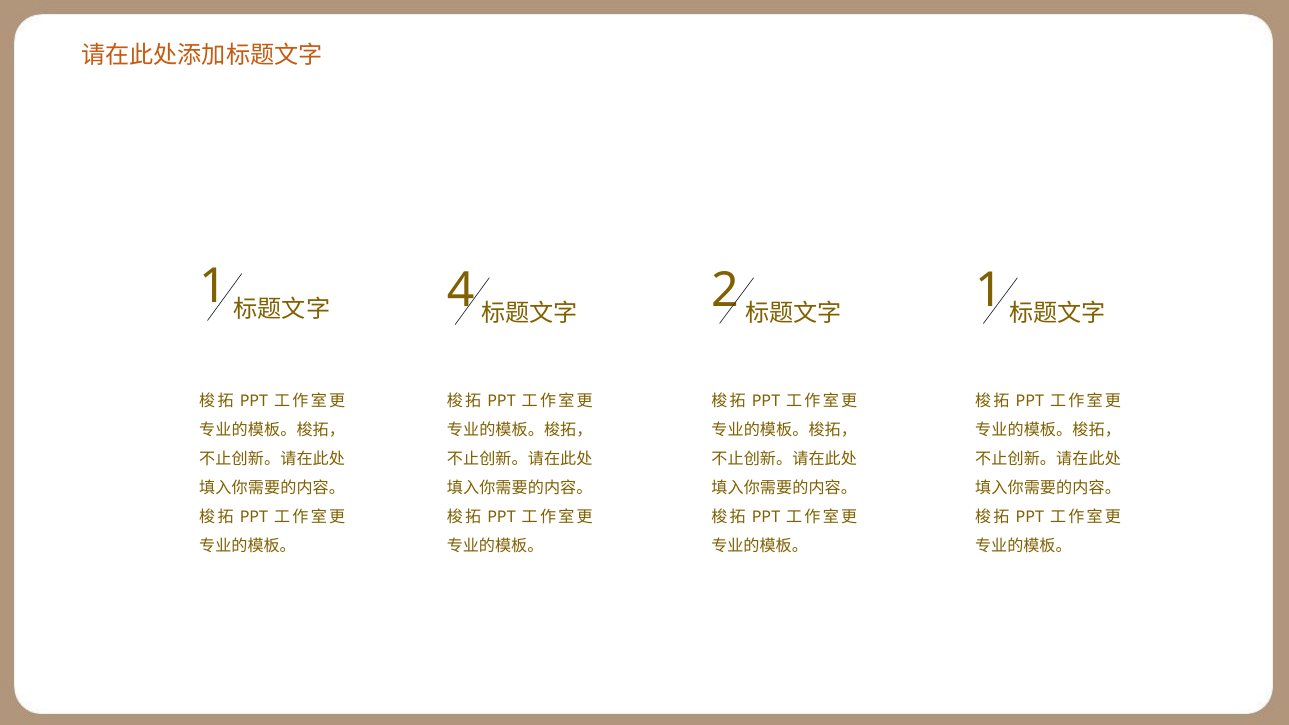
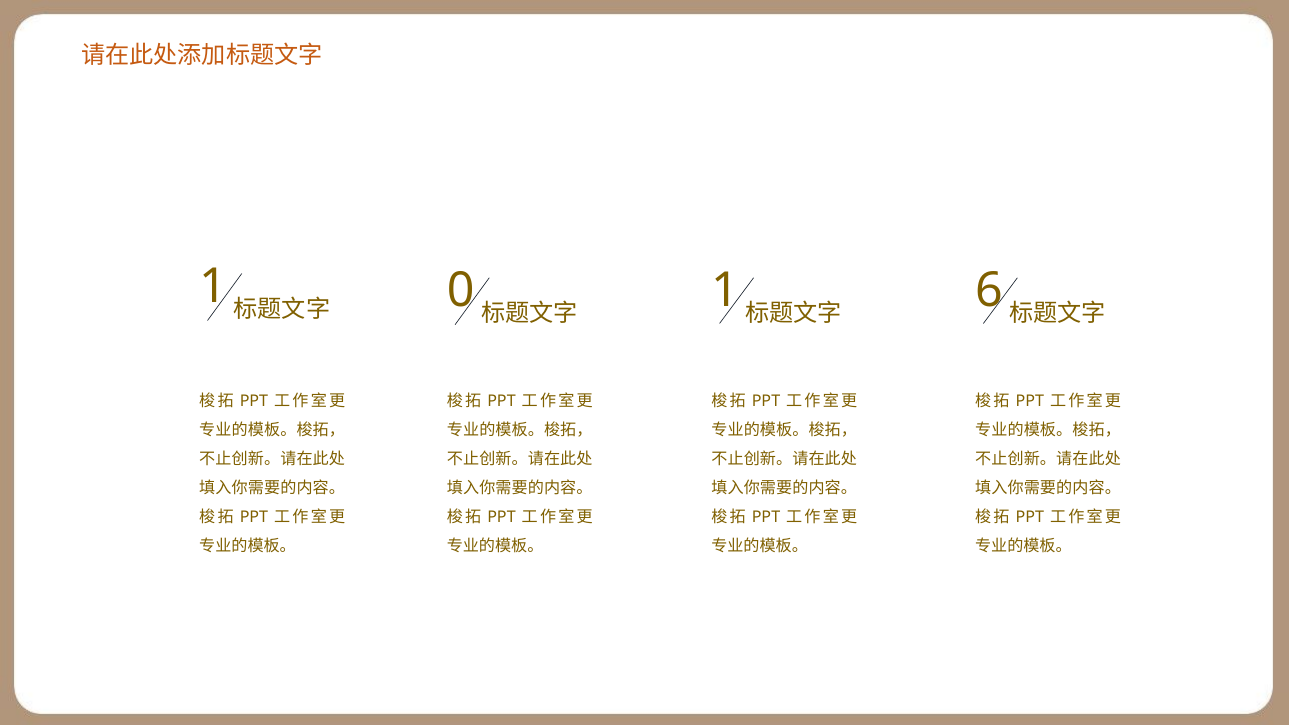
4: 4 -> 0 (461, 291)
2: 2 -> 1 (725, 291)
1: 1 -> 6 (989, 291)
